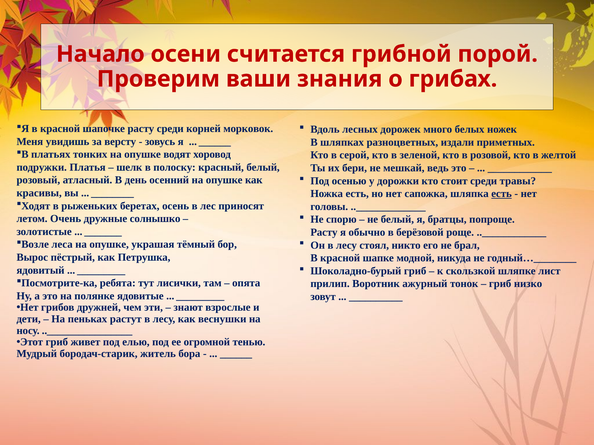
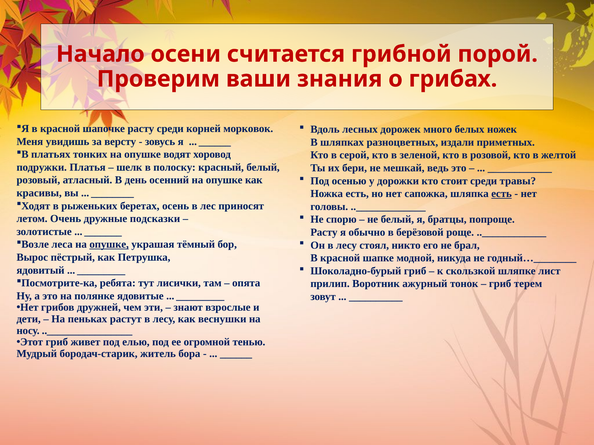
солнышко: солнышко -> подсказки (155, 219)
опушке underline: none -> present (109, 245)
низко: низко -> терем (528, 284)
